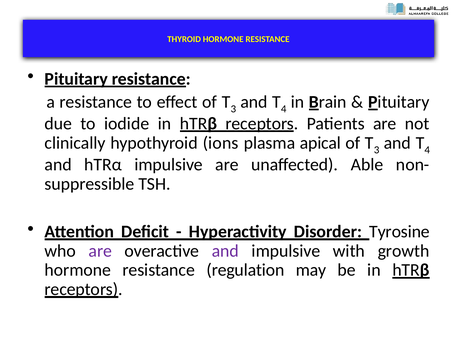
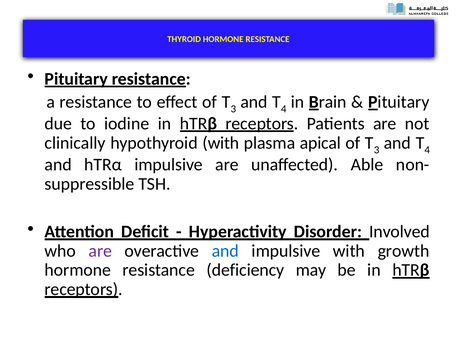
iodide: iodide -> iodine (127, 124)
hypothyroid ions: ions -> with (221, 143)
Tyrosine: Tyrosine -> Involved (399, 232)
and colour: purple -> blue (225, 251)
regulation: regulation -> deficiency (245, 270)
